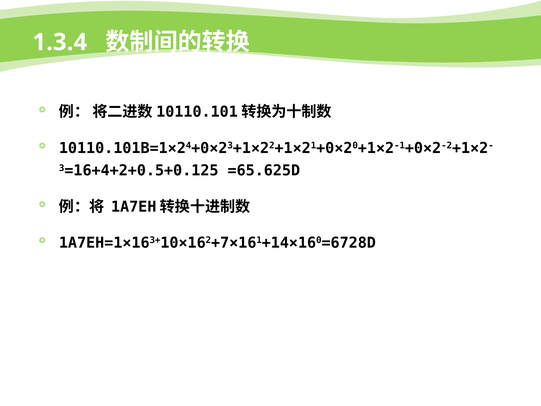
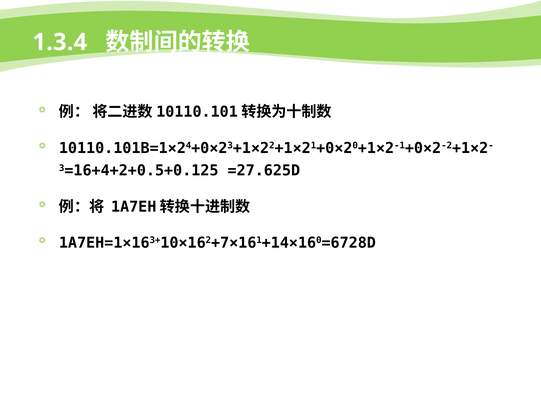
=65.625D: =65.625D -> =27.625D (264, 171)
